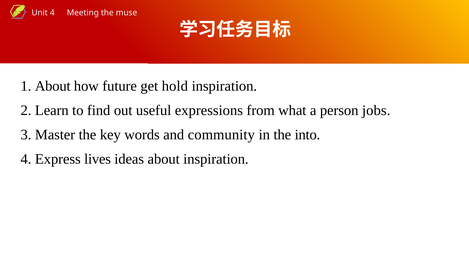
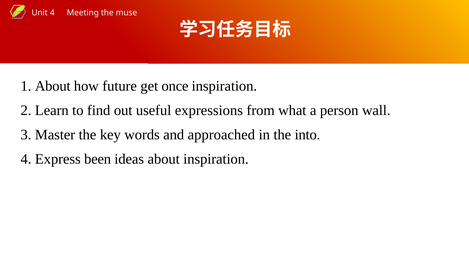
hold: hold -> once (175, 86)
jobs: jobs -> wall (376, 110)
community: community -> approached (221, 135)
lives: lives -> been (98, 159)
